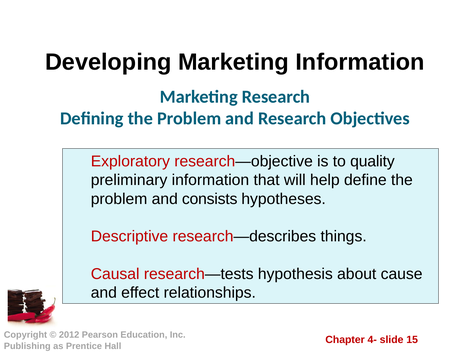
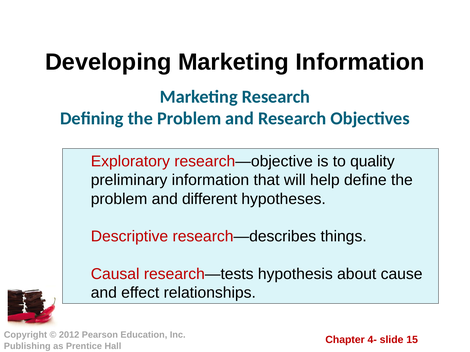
consists: consists -> different (210, 199)
